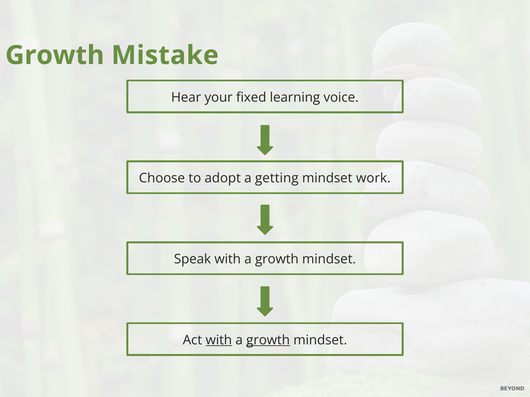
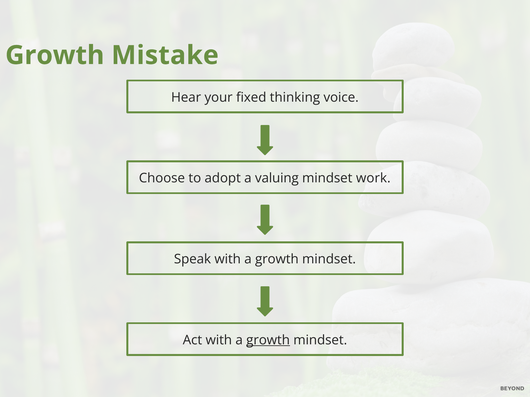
learning: learning -> thinking (295, 97)
getting: getting -> valuing (277, 178)
with underline: present -> none (219, 341)
